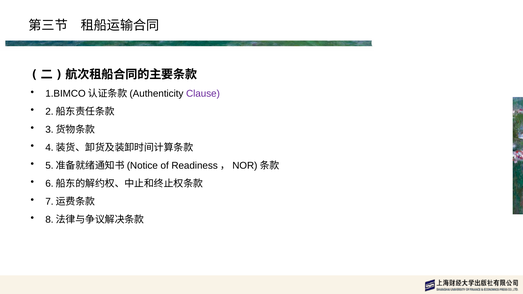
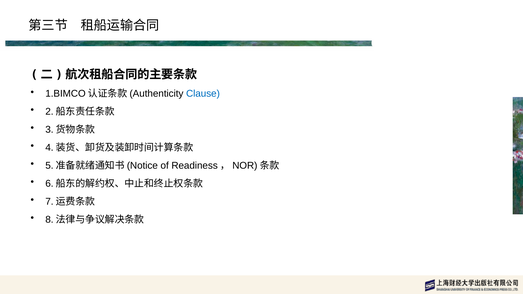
Clause colour: purple -> blue (203, 94)
